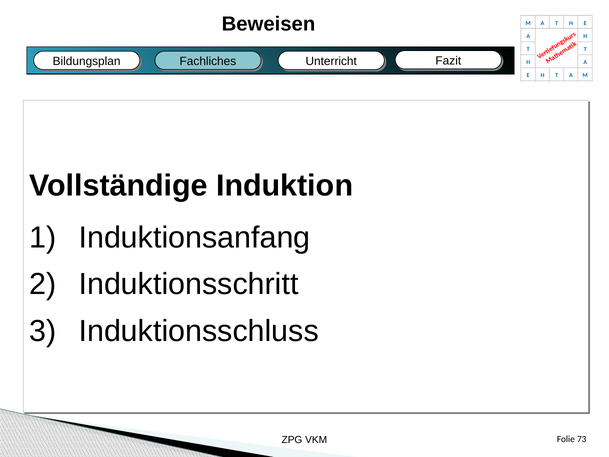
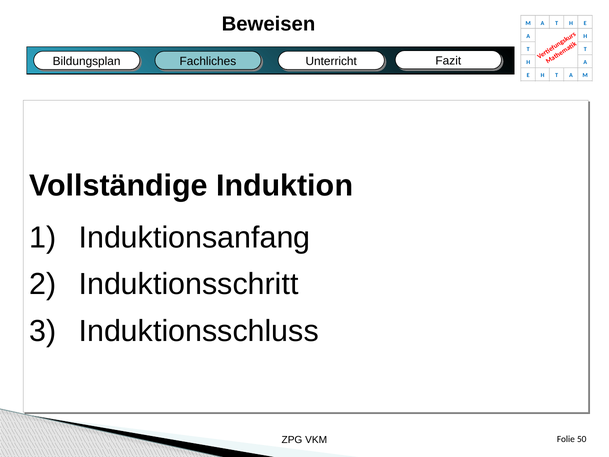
73: 73 -> 50 (582, 439)
